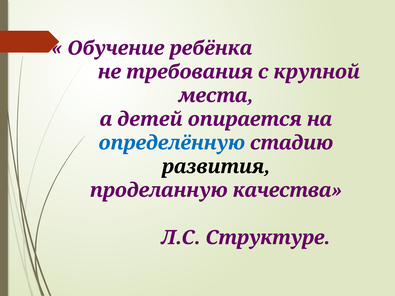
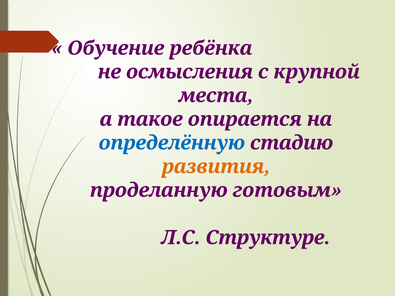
требования: требования -> осмысления (190, 72)
детей: детей -> такое (150, 119)
развития colour: black -> orange (216, 167)
качества: качества -> готовым (287, 190)
